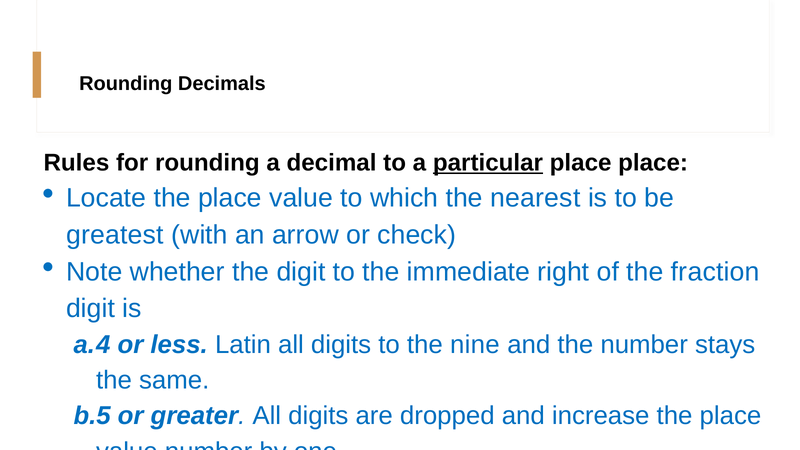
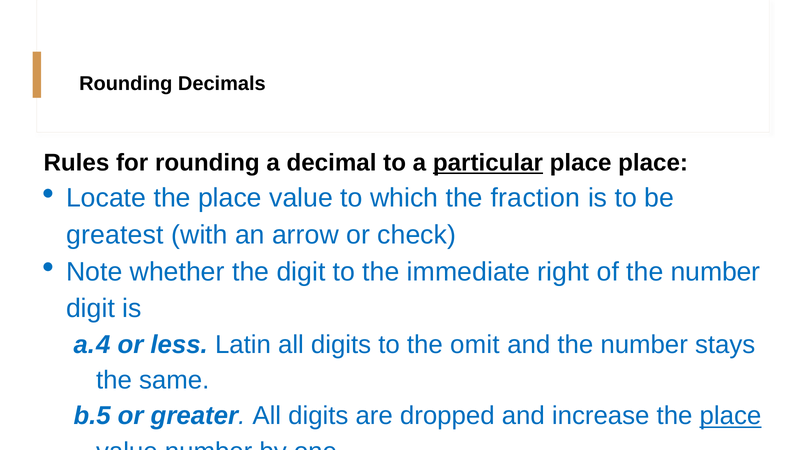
nearest: nearest -> fraction (535, 198)
of the fraction: fraction -> number (715, 272)
nine: nine -> omit (475, 345)
place underline: none -> present (730, 416)
